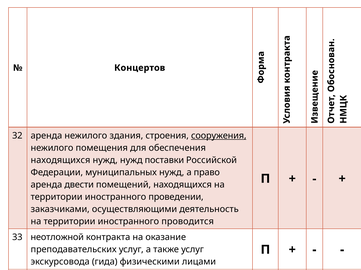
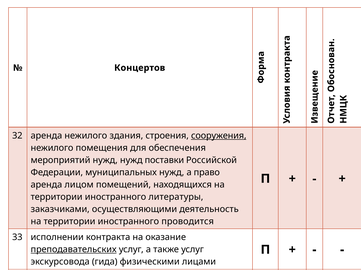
находящихся: находящихся -> мероприятий (61, 161)
двести: двести -> лицом (79, 185)
проведении: проведении -> литературы (176, 197)
неотложной: неотложной -> исполнении (57, 238)
преподавательских underline: none -> present (74, 250)
